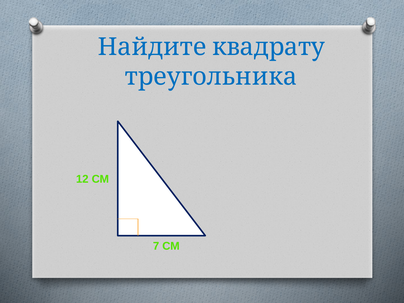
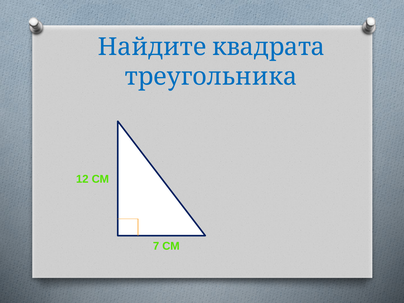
квадрату: квадрату -> квадрата (269, 47)
